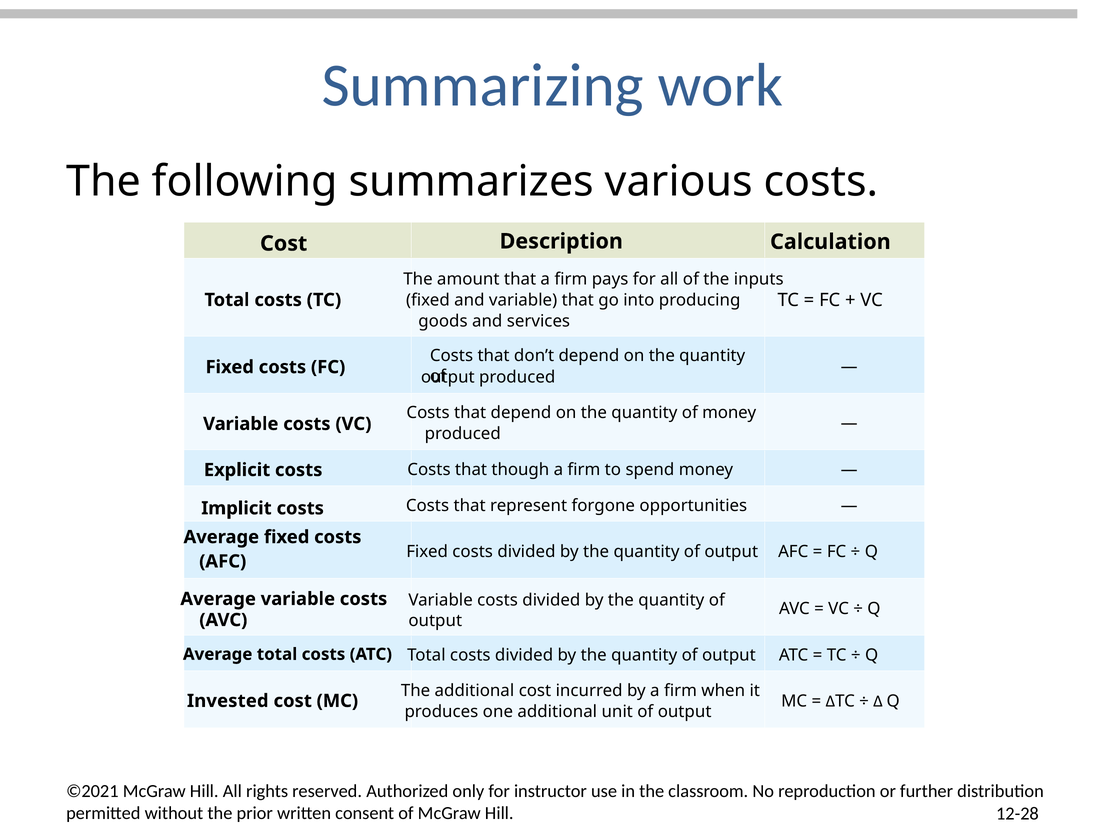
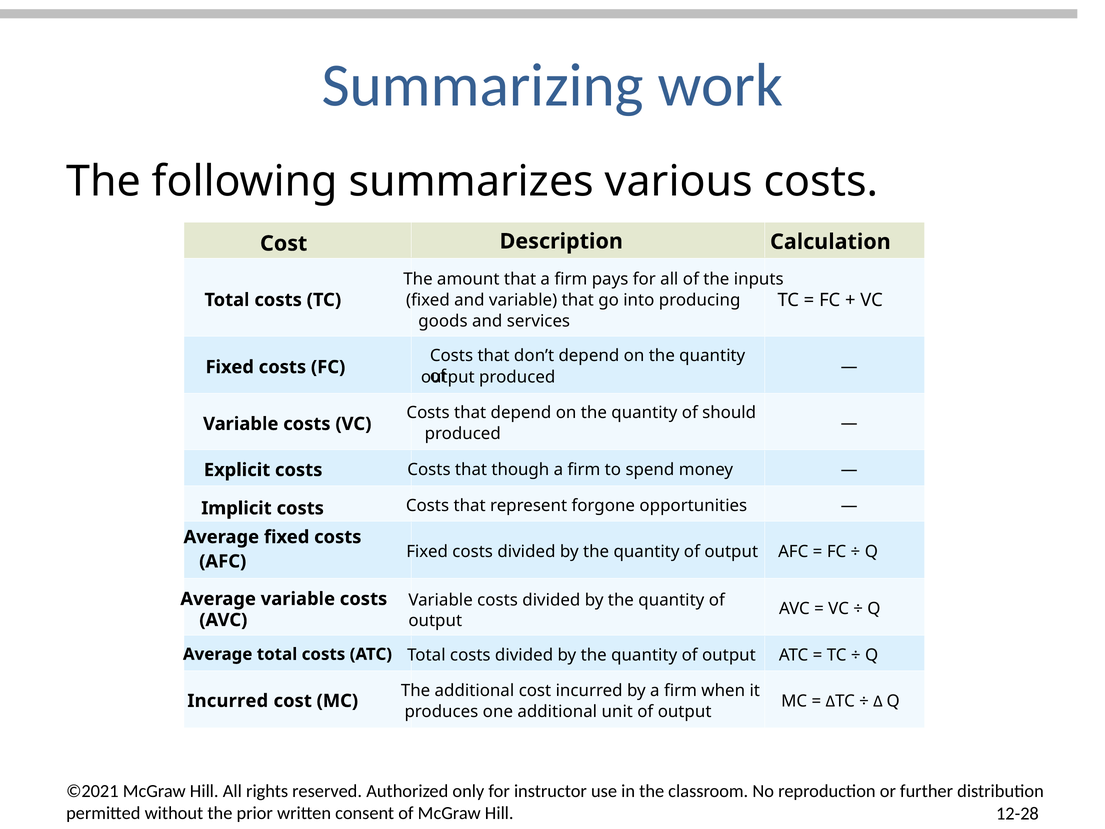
of money: money -> should (729, 413)
Invested: Invested -> Incurred (228, 701)
